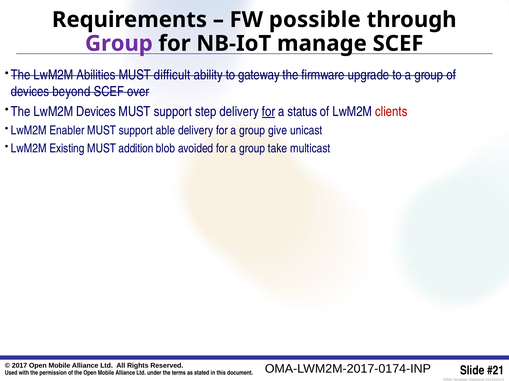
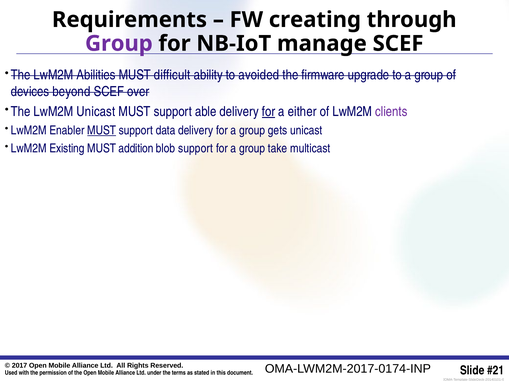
possible: possible -> creating (315, 20)
gateway: gateway -> avoided (259, 75)
LwM2M Devices: Devices -> Unicast (96, 112)
step: step -> able (206, 112)
status: status -> either (302, 112)
clients colour: red -> purple (391, 112)
MUST underline: none -> present (102, 131)
able: able -> data (166, 131)
give: give -> gets (278, 131)
blob avoided: avoided -> support (196, 149)
